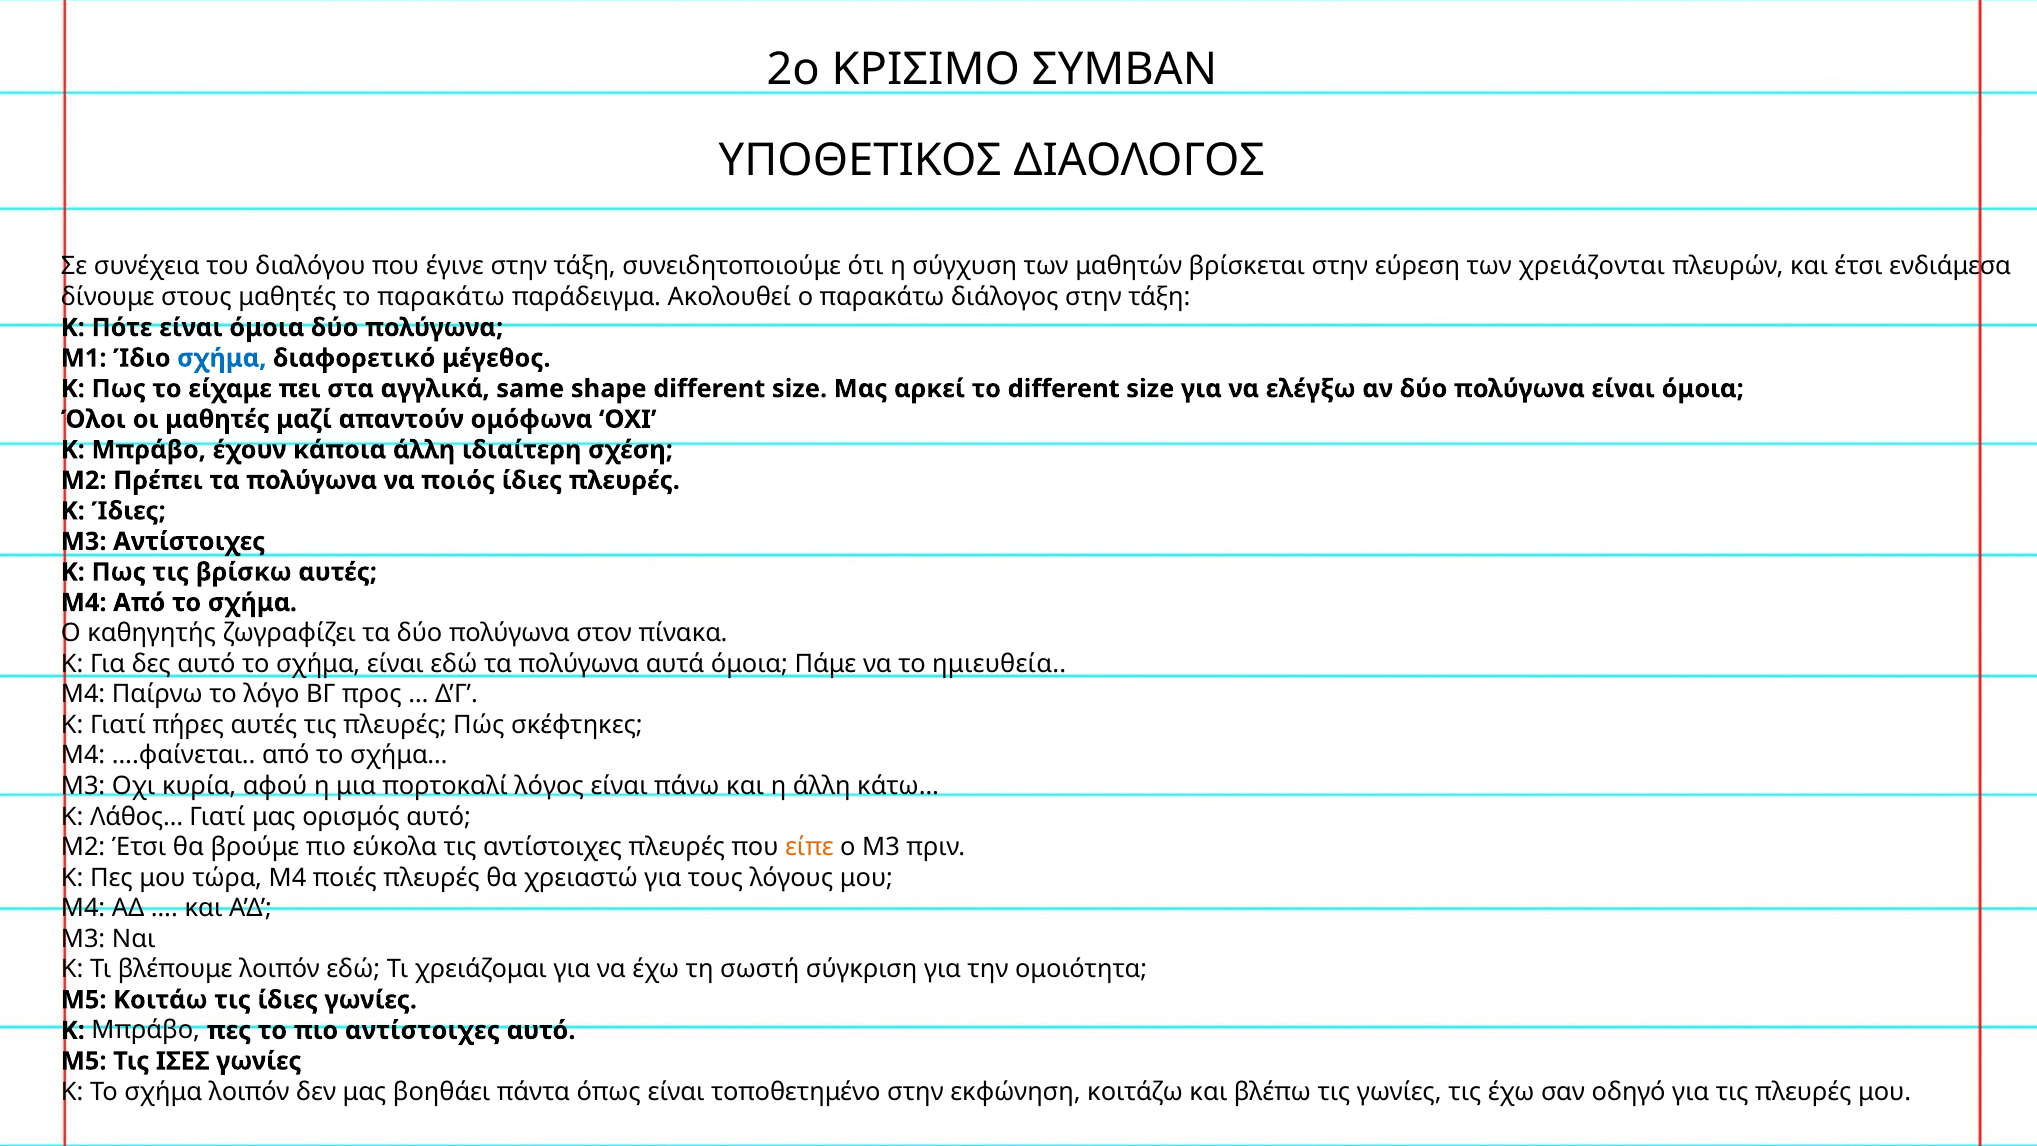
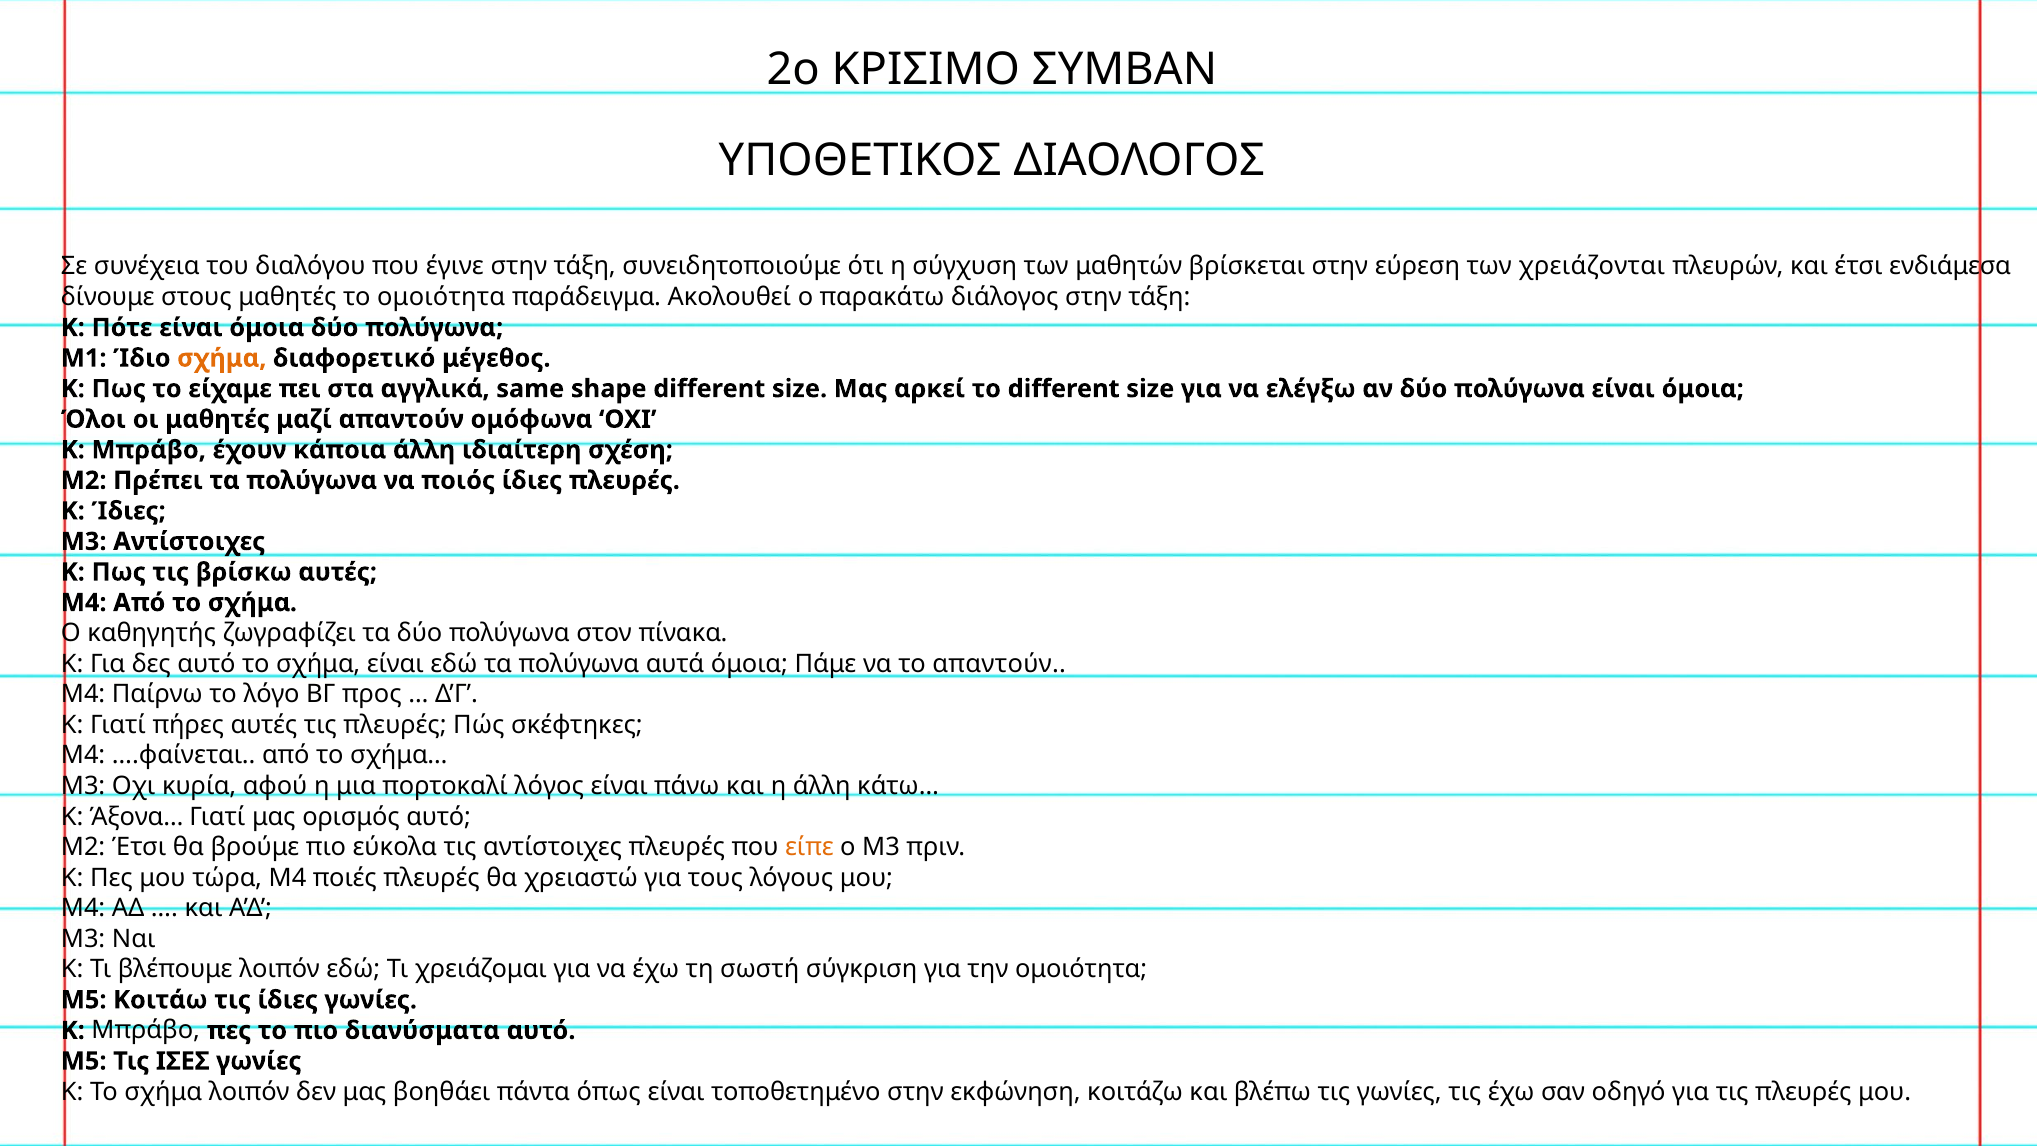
το παρακάτω: παρακάτω -> ομοιότητα (441, 297)
σχήμα colour: blue -> orange (222, 358)
το ημιευθεία: ημιευθεία -> απαντούν (999, 664)
Λάθος…: Λάθος… -> Άξονα… (137, 817)
πιο αντίστοιχες: αντίστοιχες -> διανύσματα (422, 1030)
